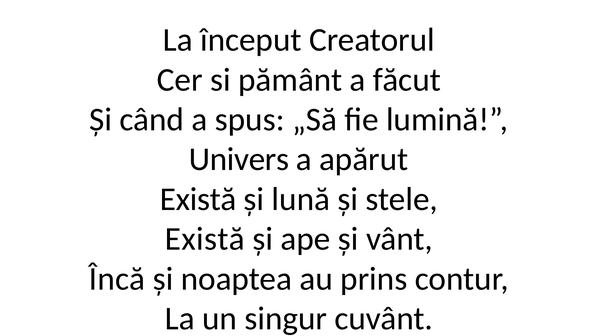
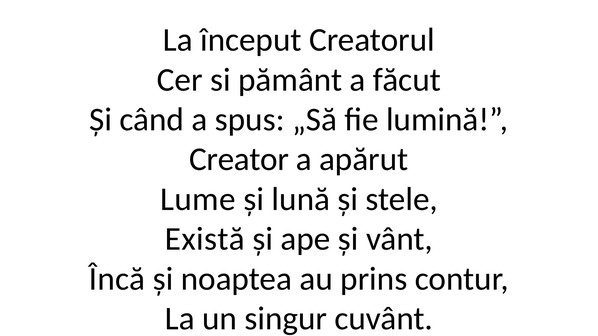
Univers: Univers -> Creator (239, 160)
Există: Există -> Lume (198, 199)
